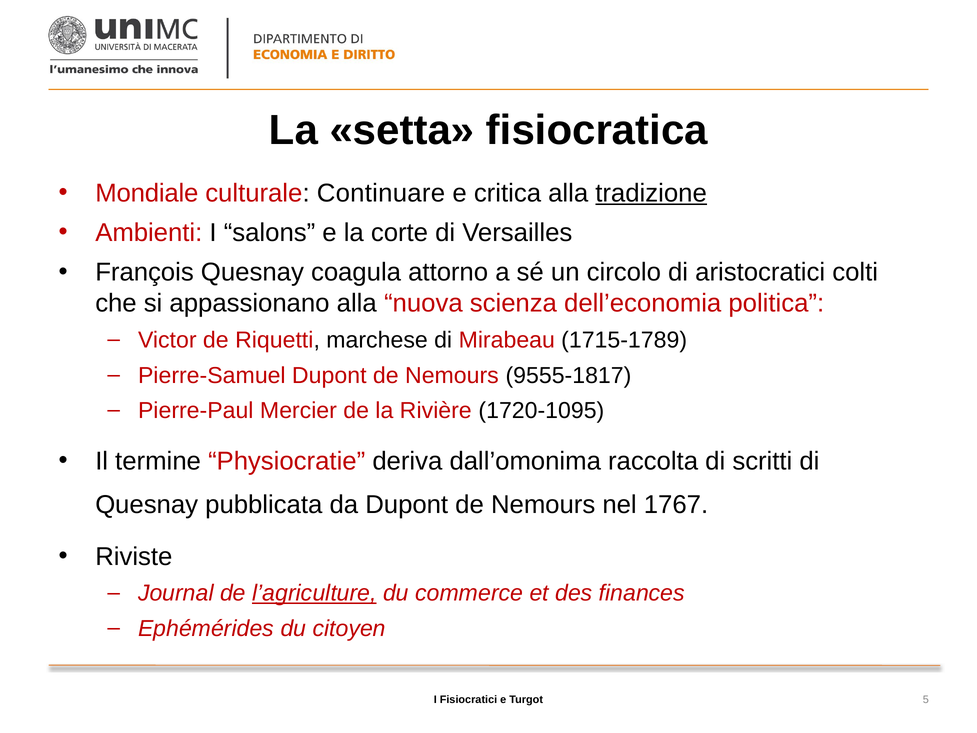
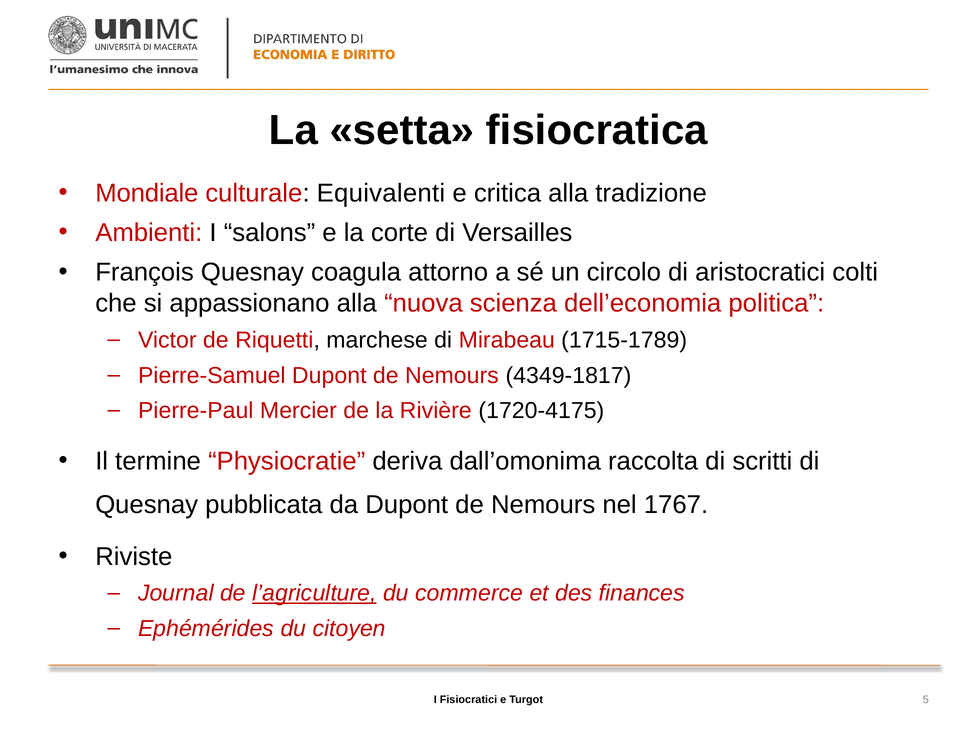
Continuare: Continuare -> Equivalenti (381, 193)
tradizione underline: present -> none (651, 193)
9555-1817: 9555-1817 -> 4349-1817 (568, 375)
1720-1095: 1720-1095 -> 1720-4175 (541, 411)
